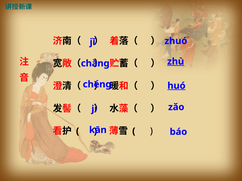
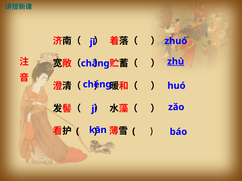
huó underline: present -> none (176, 86)
